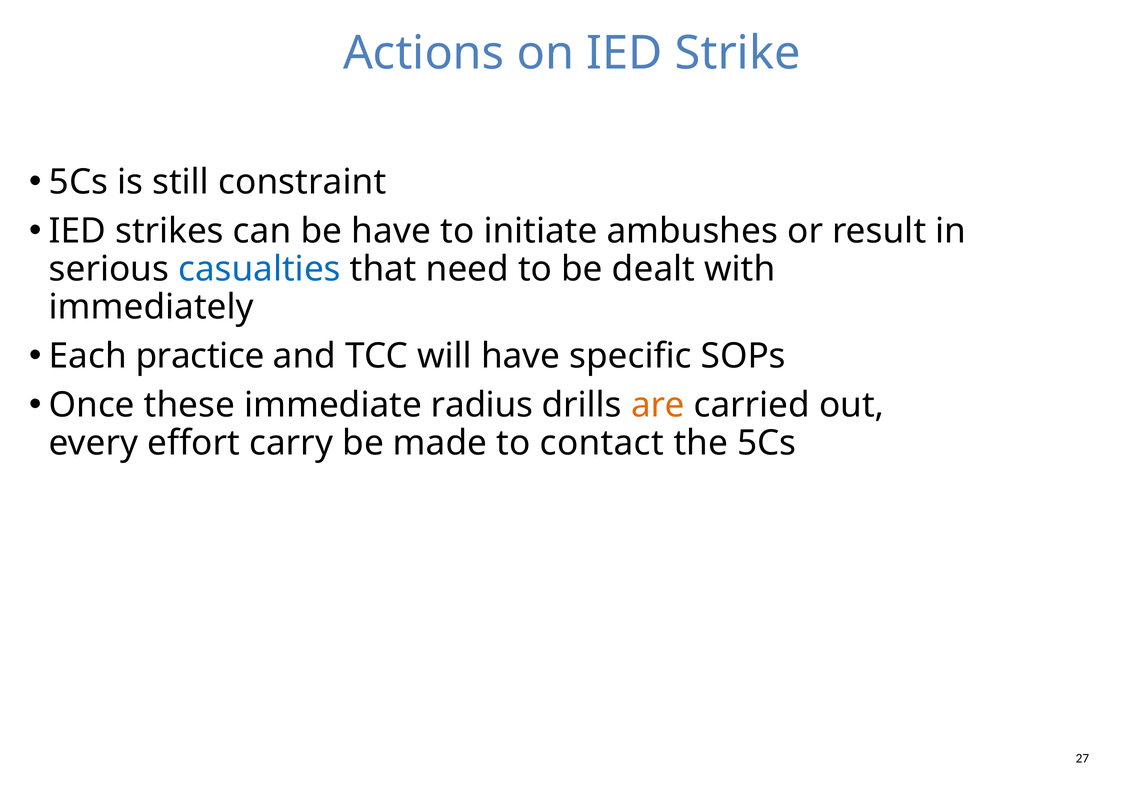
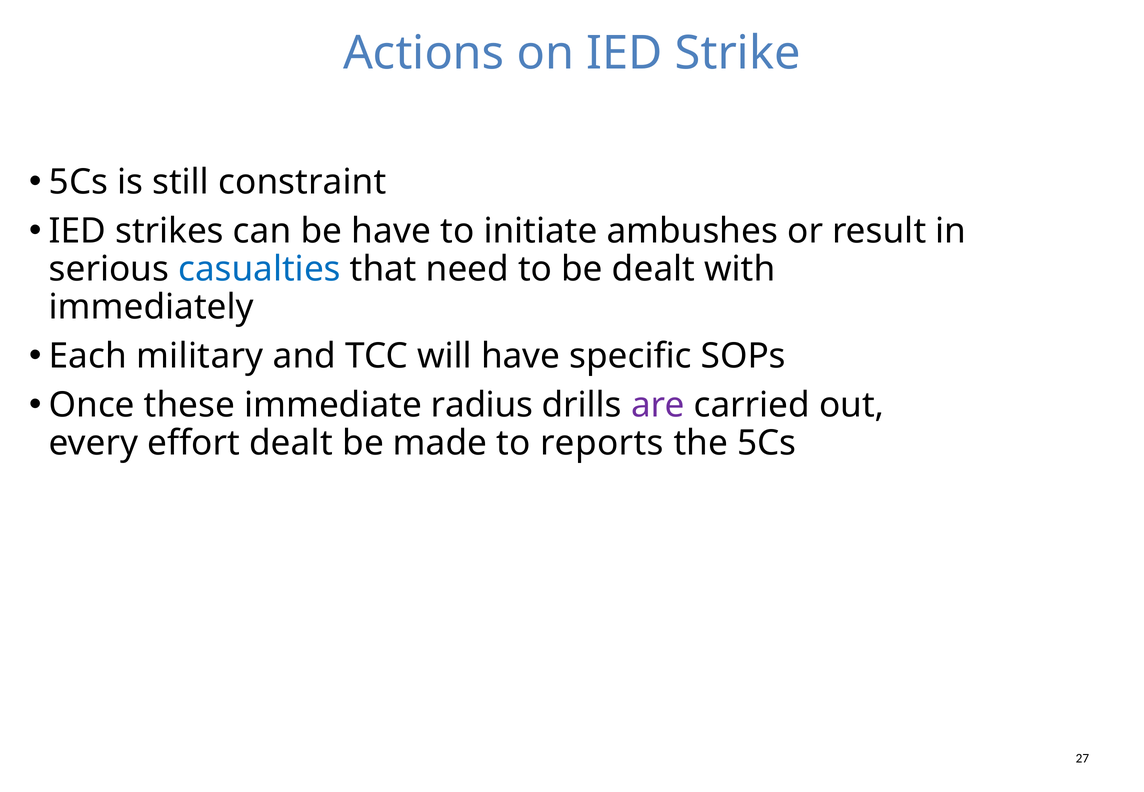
practice: practice -> military (200, 356)
are colour: orange -> purple (658, 405)
effort carry: carry -> dealt (291, 443)
contact: contact -> reports (602, 443)
